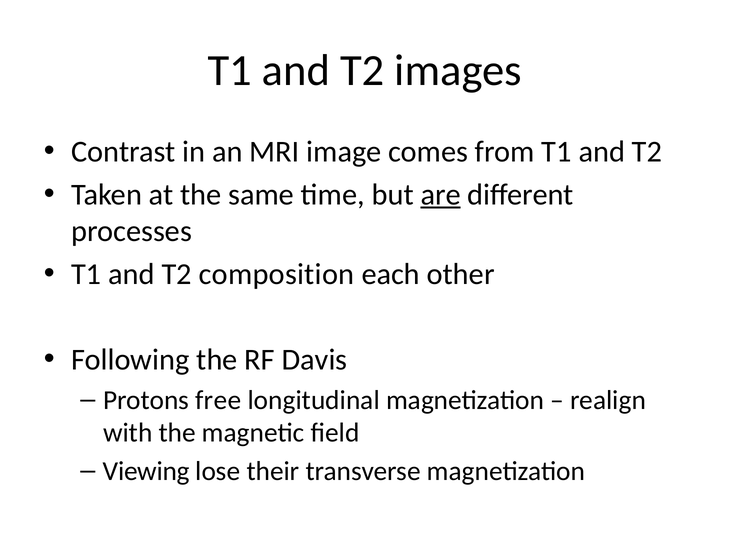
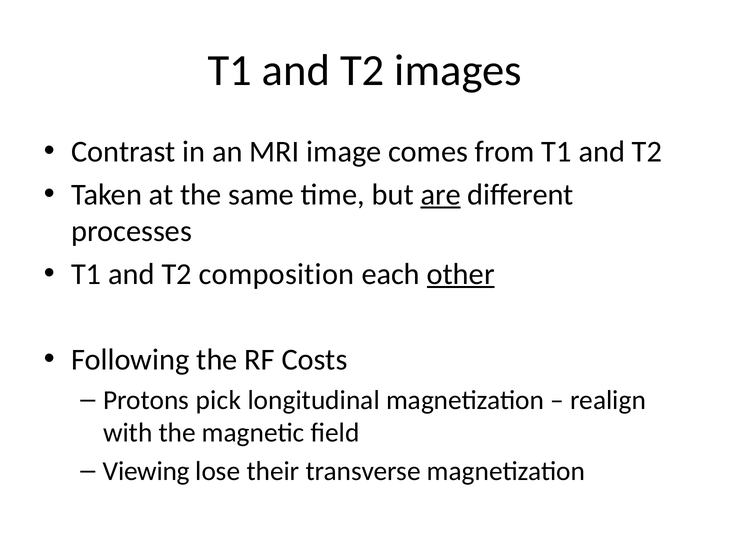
other underline: none -> present (461, 274)
Davis: Davis -> Costs (315, 360)
free: free -> pick (218, 400)
